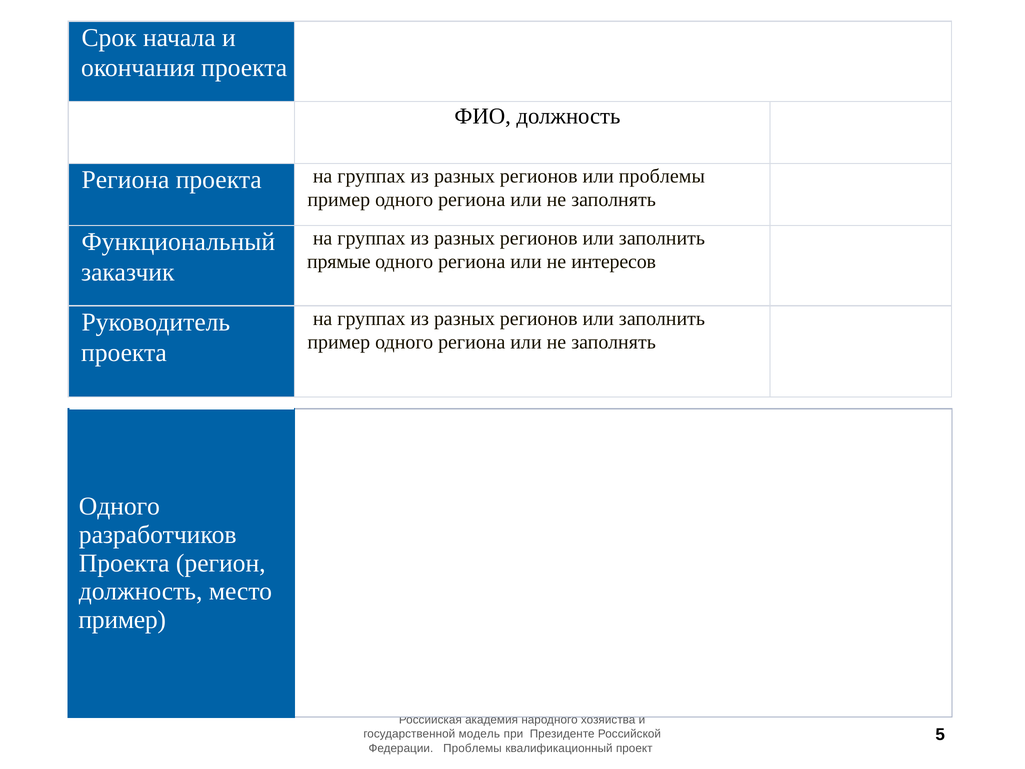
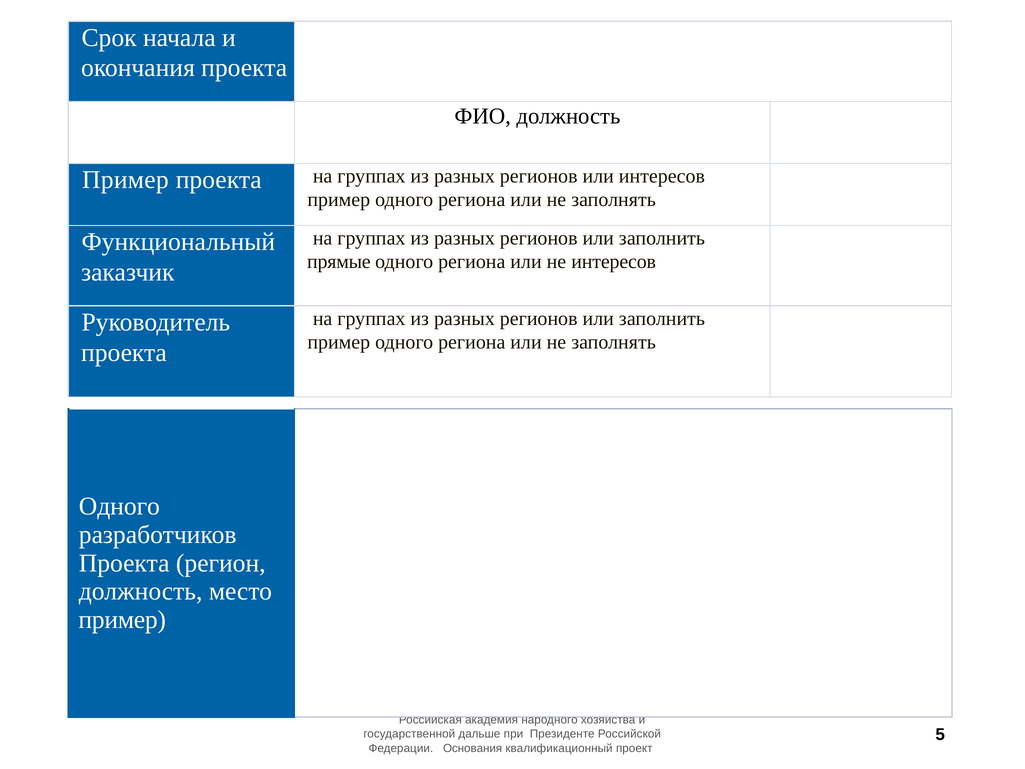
Региона: Региона -> Пример (125, 180)
или проблемы: проблемы -> интересов (662, 176)
модель: модель -> дальше (479, 734)
Федерации Проблемы: Проблемы -> Основания (473, 748)
